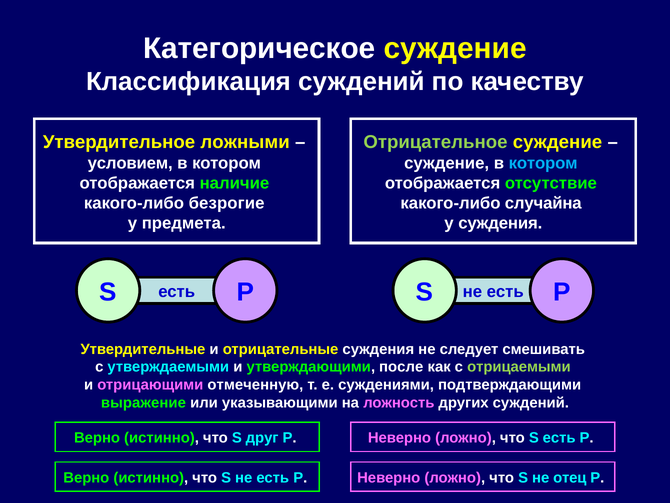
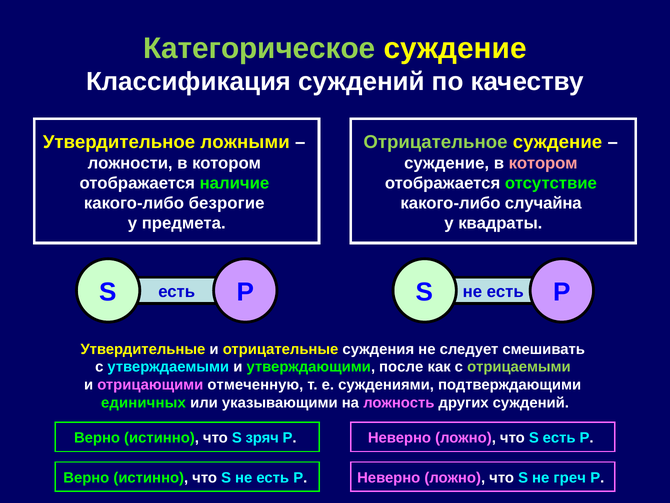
Категорическое colour: white -> light green (259, 48)
условием: условием -> ложности (130, 163)
котором colour: light blue -> pink (543, 163)
у суждения: суждения -> квадраты (500, 223)
выражение: выражение -> единичных (143, 402)
друг: друг -> зряч (262, 438)
отец: отец -> греч (570, 477)
